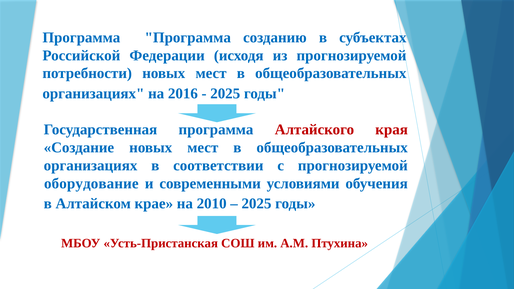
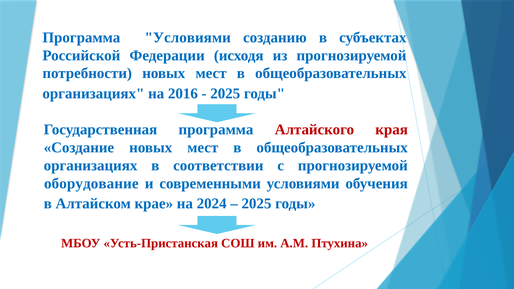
Программа Программа: Программа -> Условиями (188, 37)
2010: 2010 -> 2024 (212, 204)
